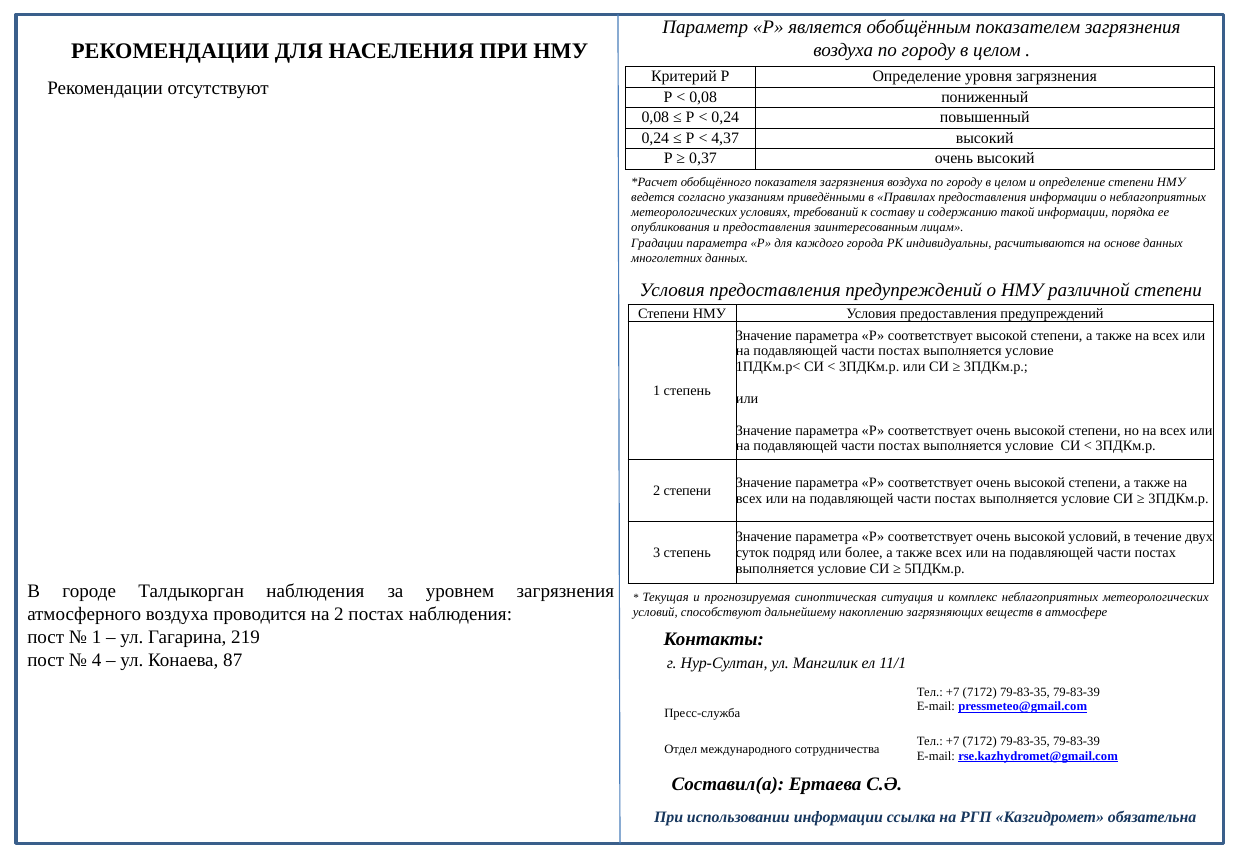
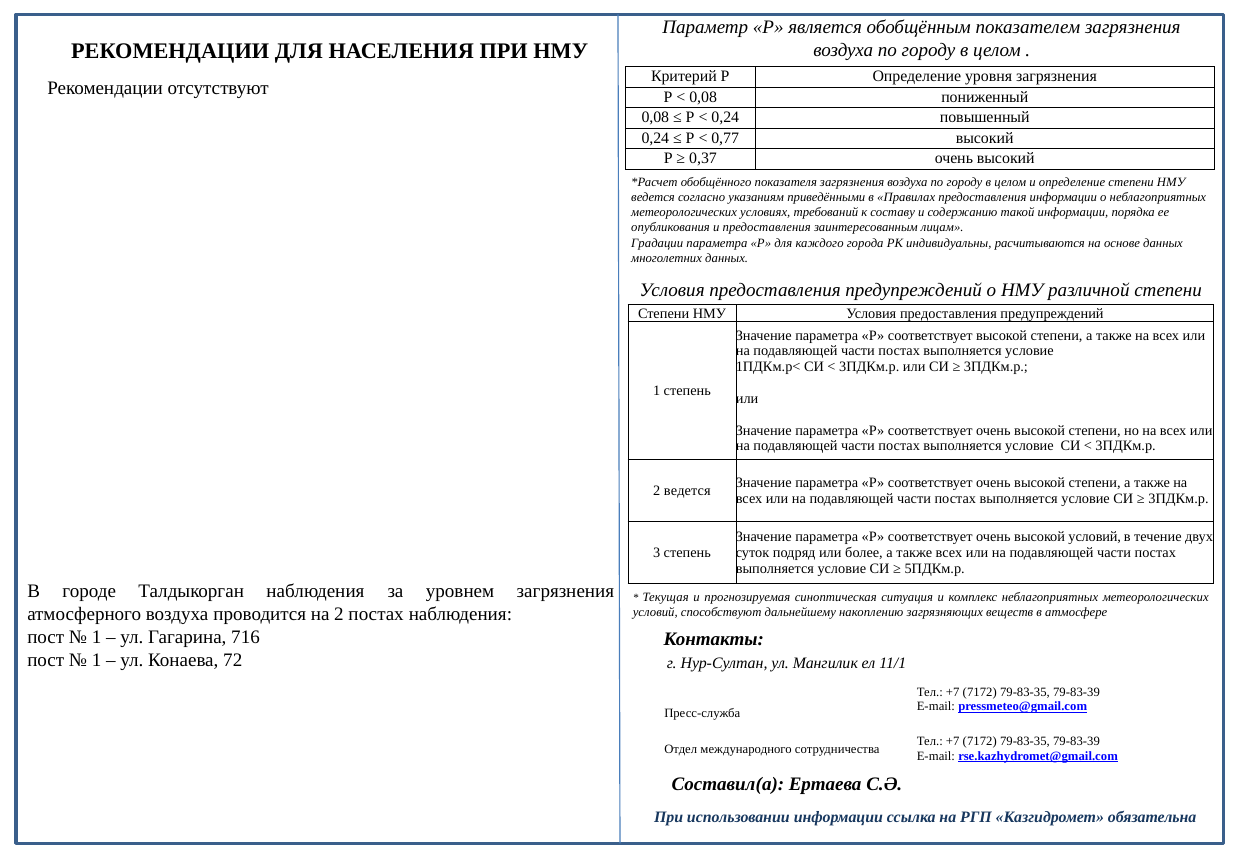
4,37: 4,37 -> 0,77 (725, 138)
2 степени: степени -> ведется (687, 491)
219: 219 -> 716 (246, 638)
4: 4 -> 1 (97, 661)
87: 87 -> 72 (233, 661)
